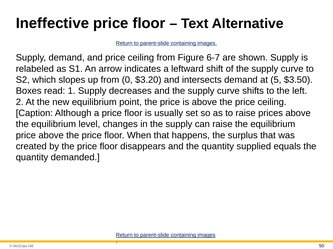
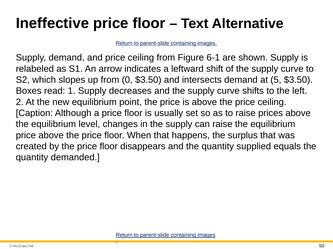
6-7: 6-7 -> 6-1 (213, 58)
0 $3.20: $3.20 -> $3.50 (148, 80)
